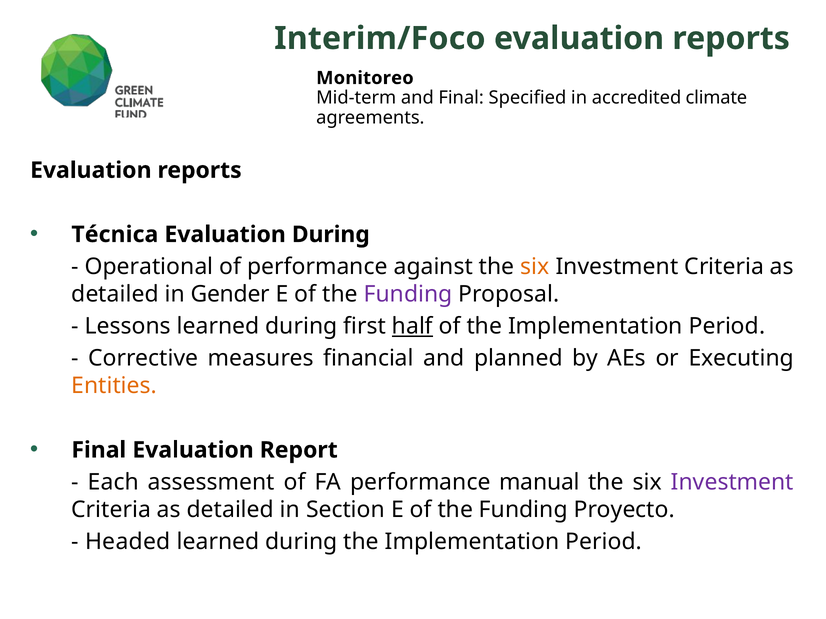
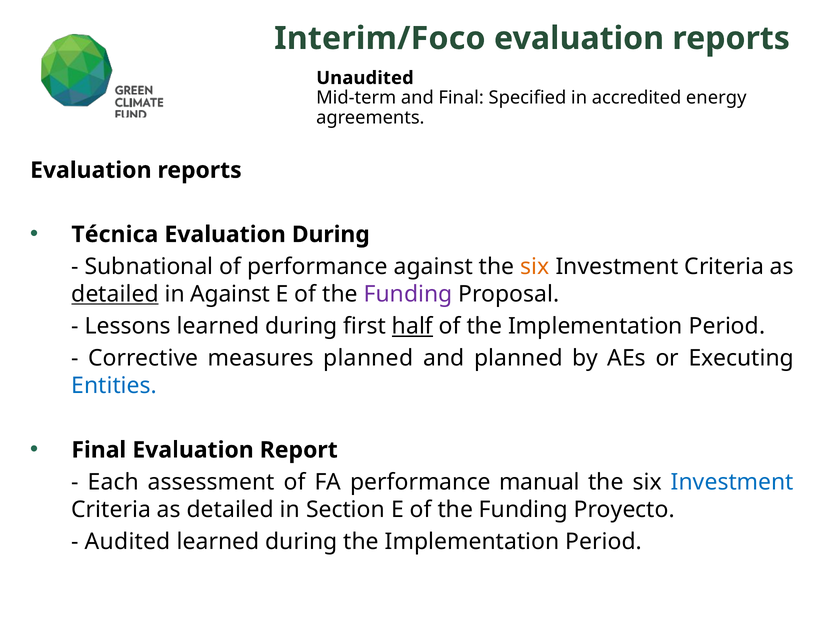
Monitoreo: Monitoreo -> Unaudited (365, 78)
climate: climate -> energy (716, 98)
Operational: Operational -> Subnational (149, 267)
detailed underline: none -> present (115, 294)
in Gender: Gender -> Against (230, 294)
measures financial: financial -> planned (368, 359)
Entities colour: orange -> blue (114, 386)
Investment colour: purple -> blue (732, 483)
Headed: Headed -> Audited (128, 542)
